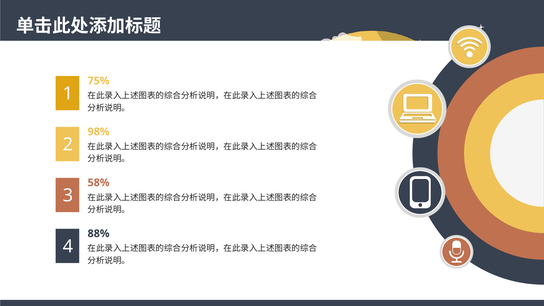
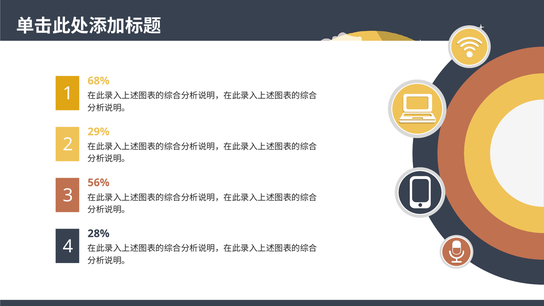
75%: 75% -> 68% (99, 81)
98%: 98% -> 29% (99, 132)
58%: 58% -> 56% (99, 183)
88%: 88% -> 28% (99, 234)
